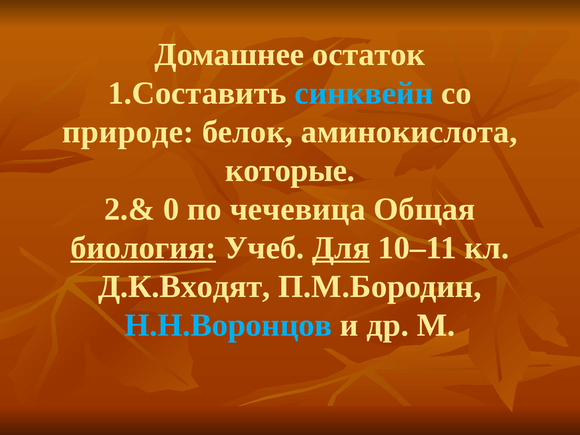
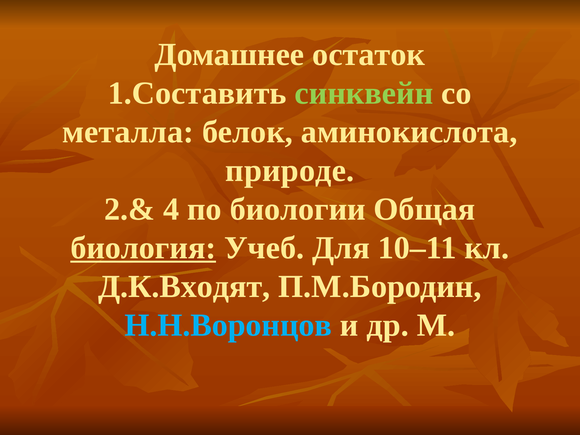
синквейн colour: light blue -> light green (364, 93)
природе: природе -> металла (128, 132)
которые: которые -> природе (290, 171)
0: 0 -> 4 (171, 209)
чечевица: чечевица -> биологии (298, 209)
Для underline: present -> none (341, 248)
